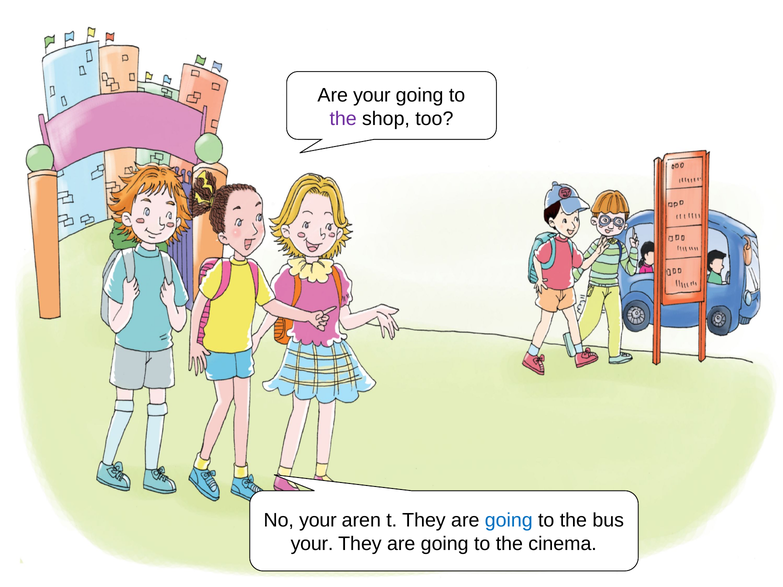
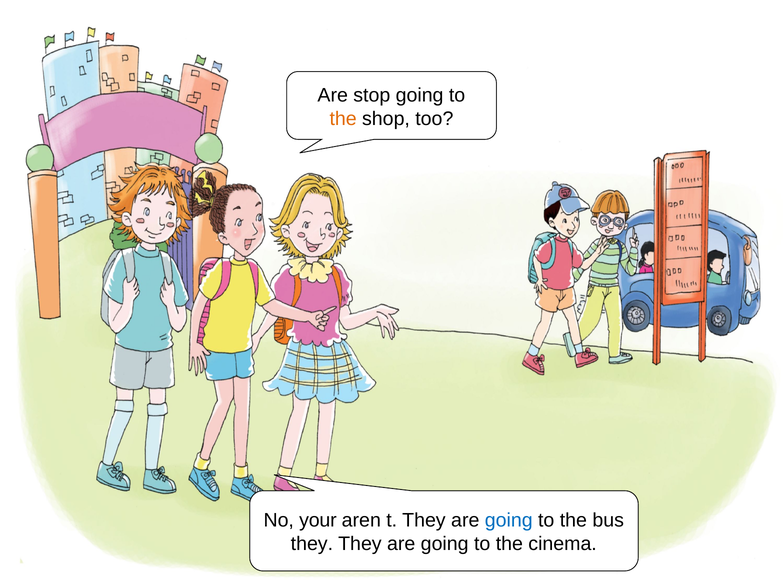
Are your: your -> stop (372, 95)
the colour: purple -> orange (343, 119)
your: your -> they (312, 544)
